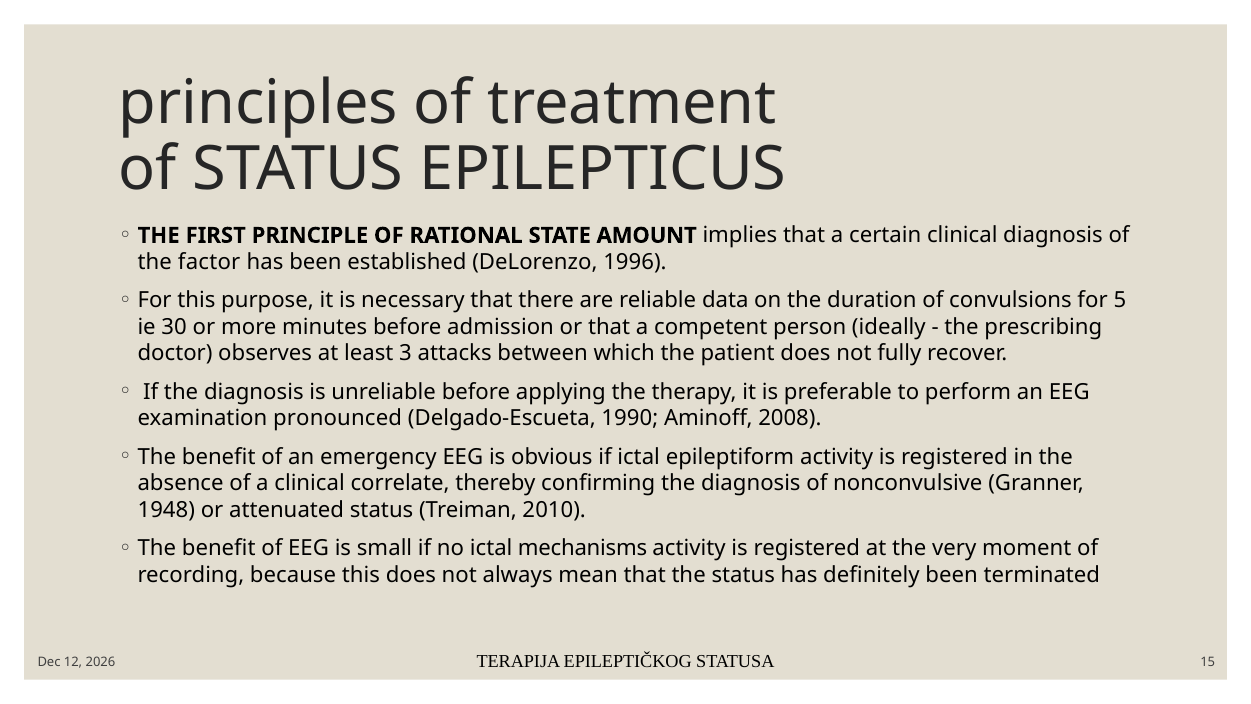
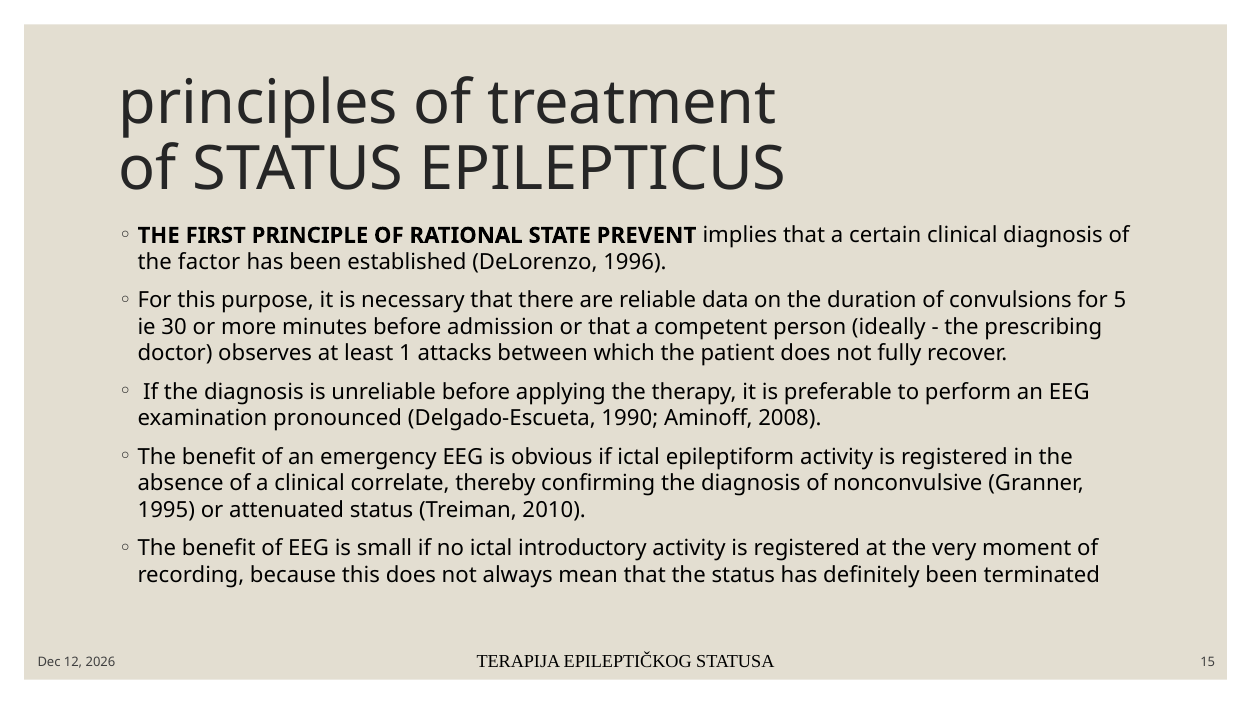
AMOUNT: AMOUNT -> PREVENT (646, 235)
3: 3 -> 1 (406, 353)
1948: 1948 -> 1995 (166, 510)
mechanisms: mechanisms -> introductory (582, 548)
